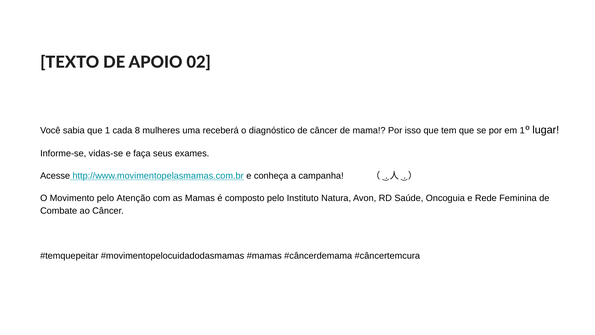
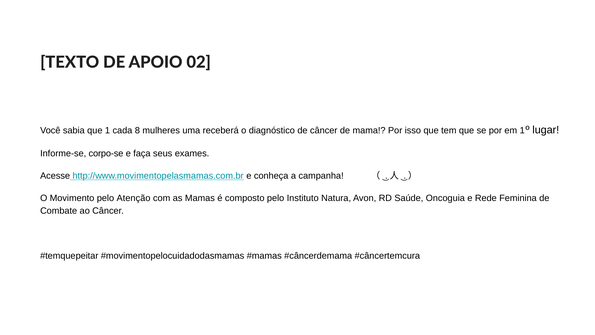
vidas-se: vidas-se -> corpo-se (106, 153)
